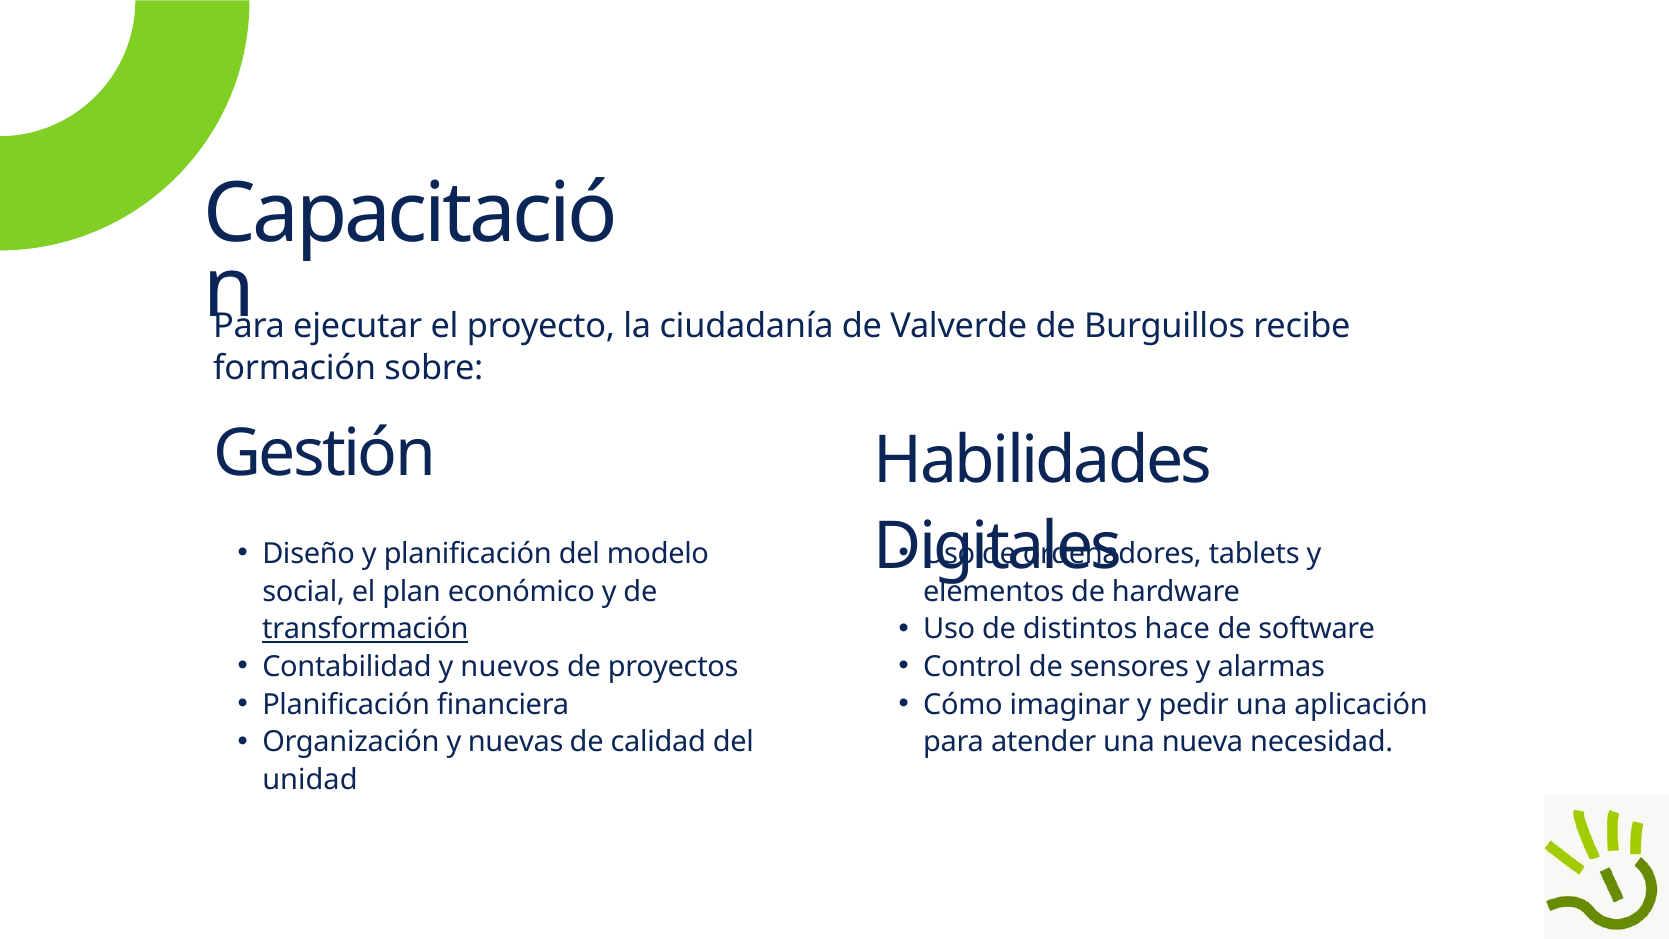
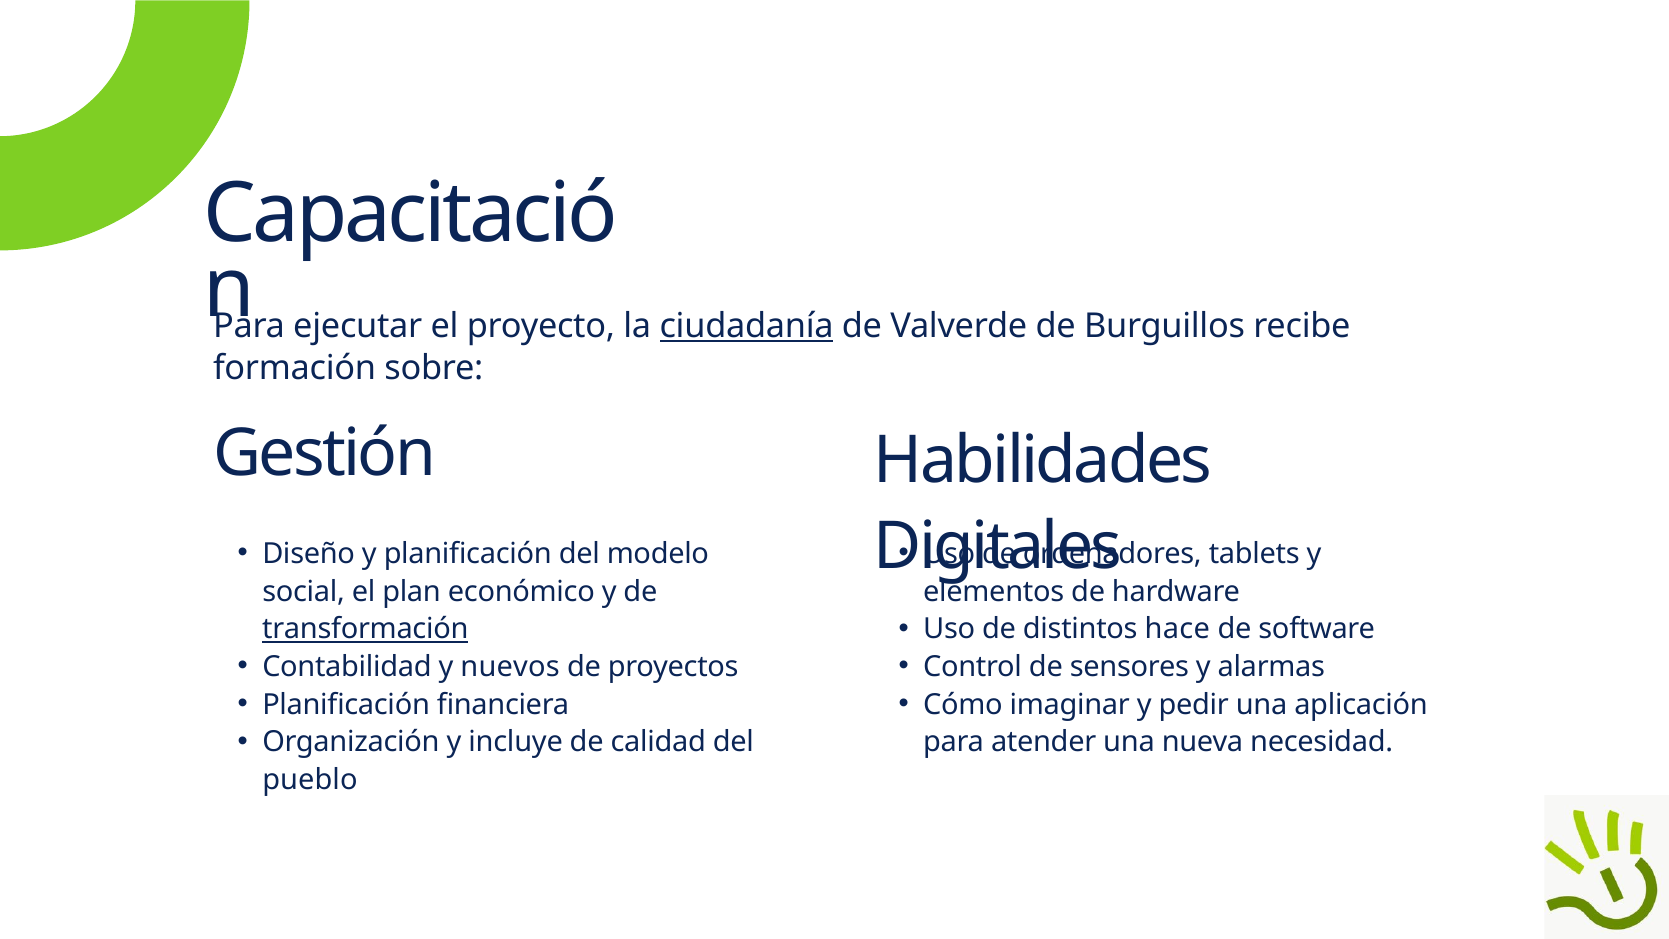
ciudadanía underline: none -> present (747, 327)
nuevas: nuevas -> incluye (516, 742)
unidad: unidad -> pueblo (310, 780)
